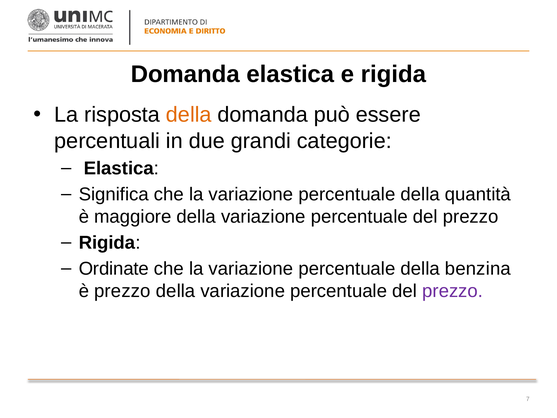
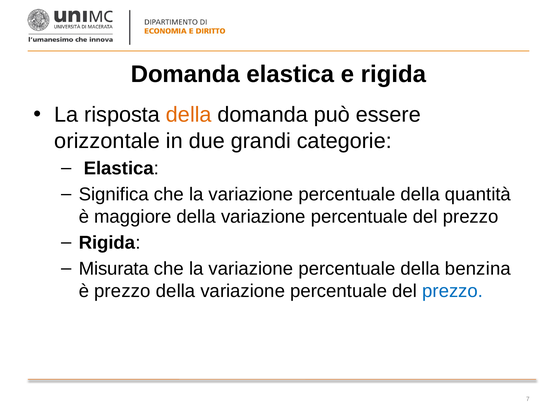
percentuali: percentuali -> orizzontale (107, 141)
Ordinate: Ordinate -> Misurata (114, 269)
prezzo colour: purple -> blue (453, 291)
